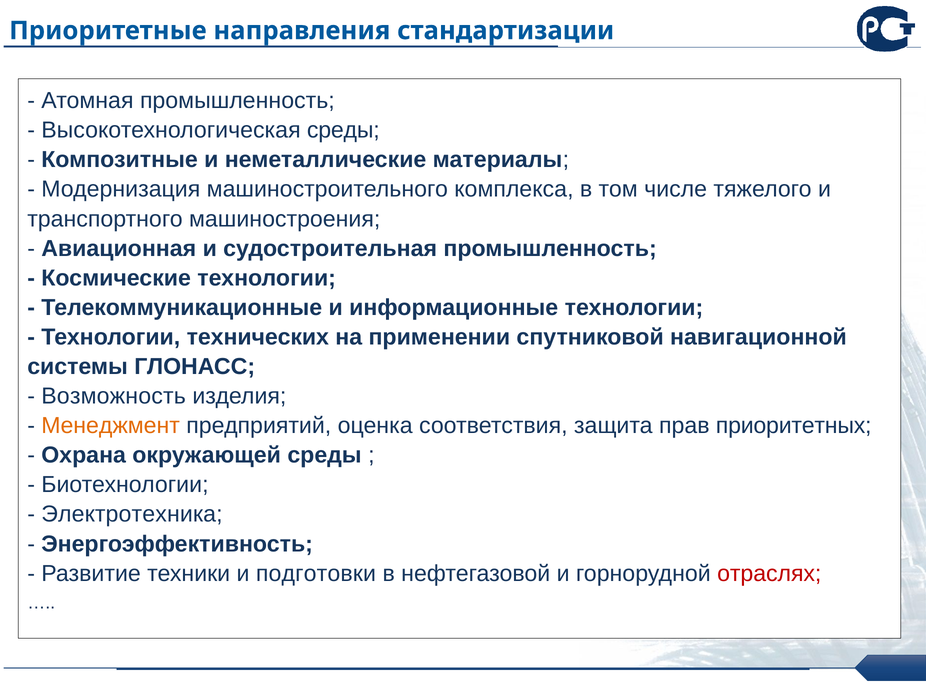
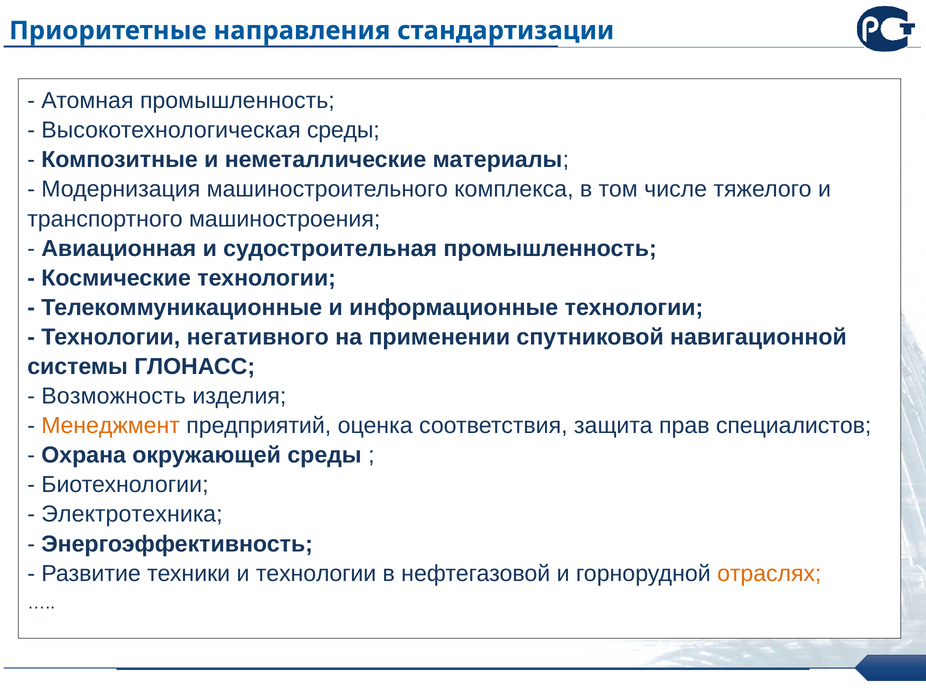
технических: технических -> негативного (258, 337)
приоритетных: приоритетных -> специалистов (794, 426)
и подготовки: подготовки -> технологии (316, 574)
отраслях colour: red -> orange (769, 574)
